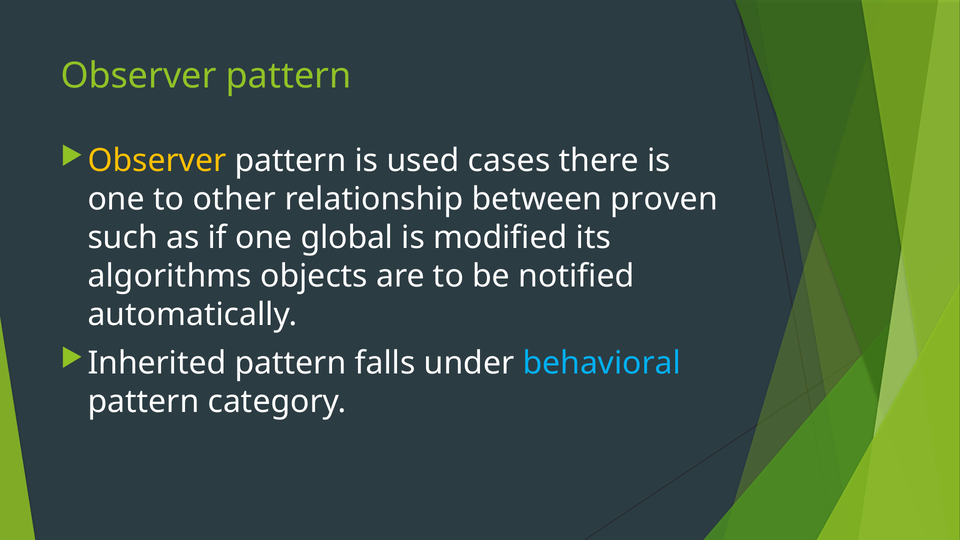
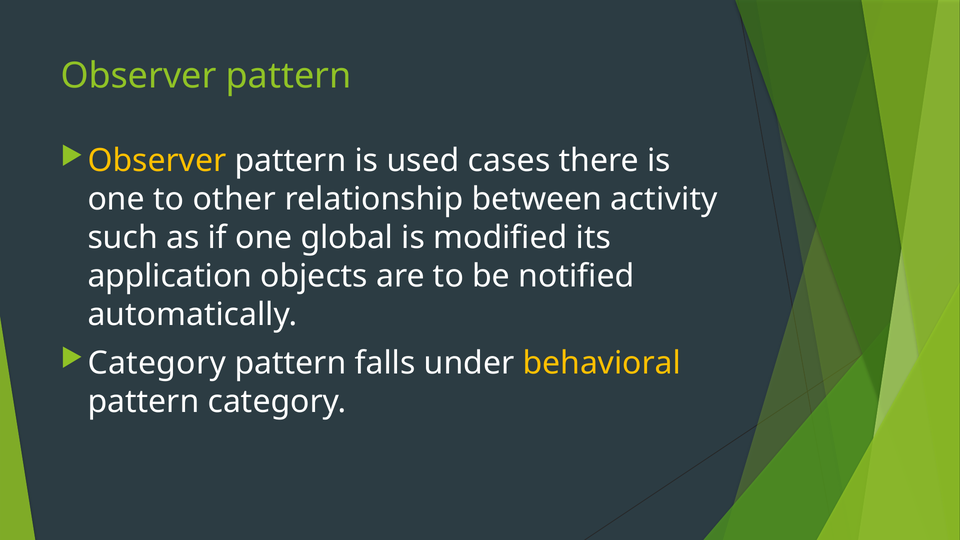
proven: proven -> activity (664, 199)
algorithms: algorithms -> application (170, 276)
Inherited: Inherited -> Category (157, 363)
behavioral colour: light blue -> yellow (602, 363)
